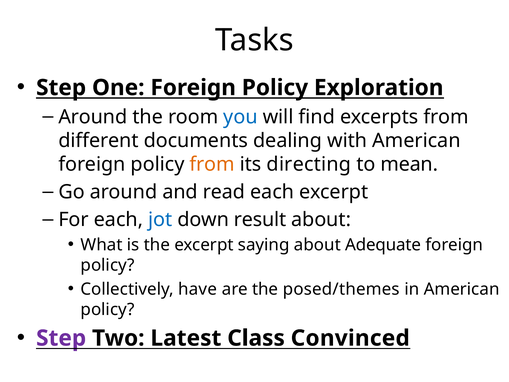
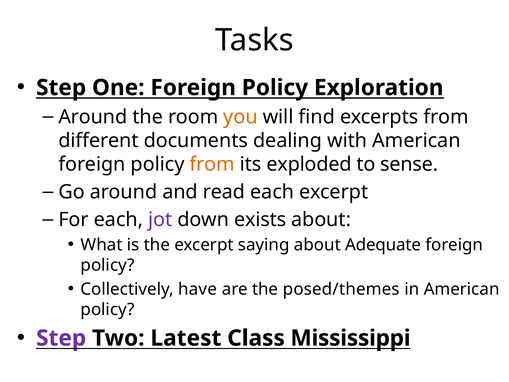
you colour: blue -> orange (240, 117)
directing: directing -> exploded (309, 164)
mean: mean -> sense (409, 164)
jot colour: blue -> purple (160, 220)
result: result -> exists (260, 220)
Convinced: Convinced -> Mississippi (350, 338)
